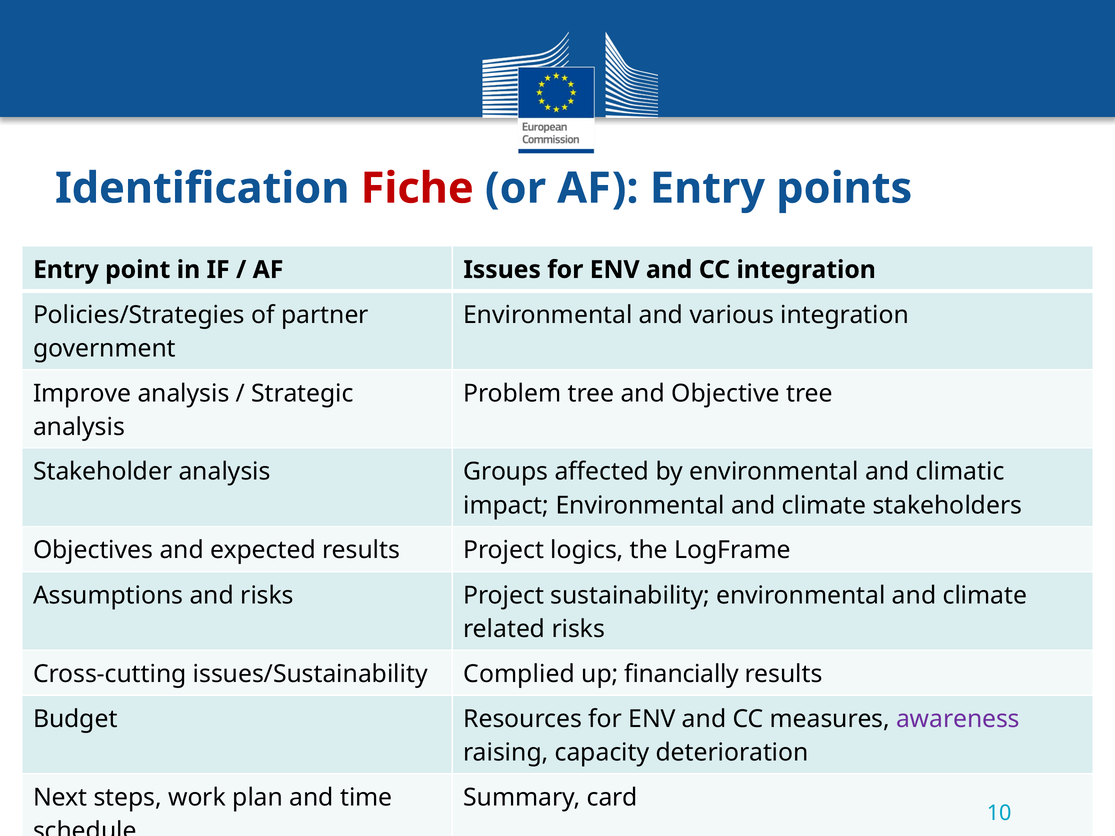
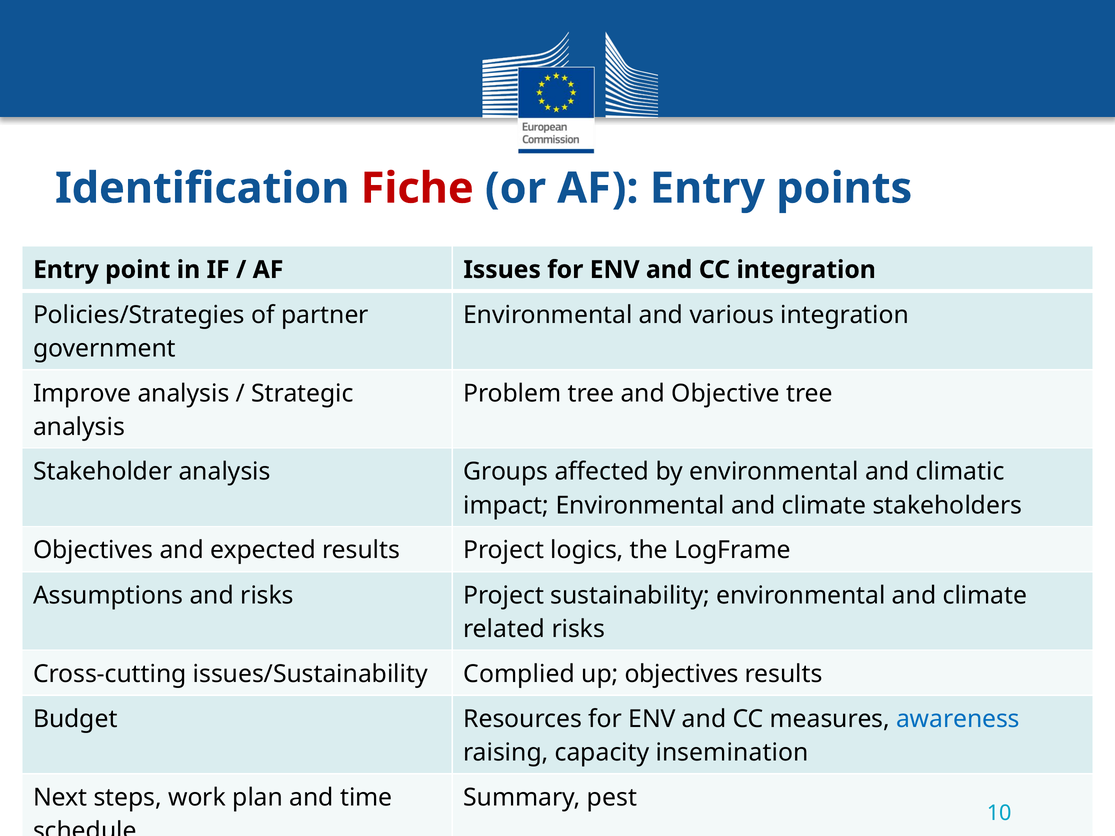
up financially: financially -> objectives (682, 674)
awareness colour: purple -> blue (958, 719)
deterioration: deterioration -> insemination (732, 753)
card: card -> pest (612, 798)
